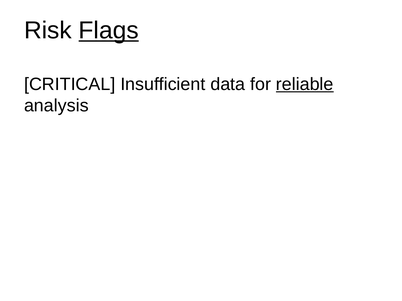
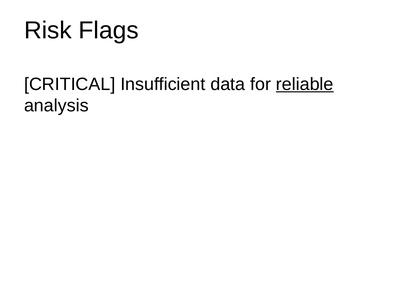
Flags underline: present -> none (109, 31)
